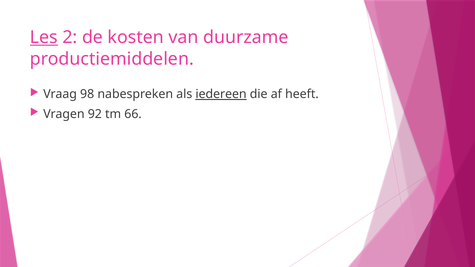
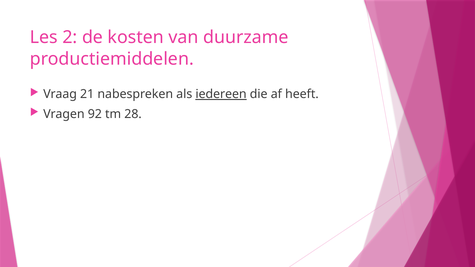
Les underline: present -> none (44, 37)
98: 98 -> 21 (87, 94)
66: 66 -> 28 (133, 114)
